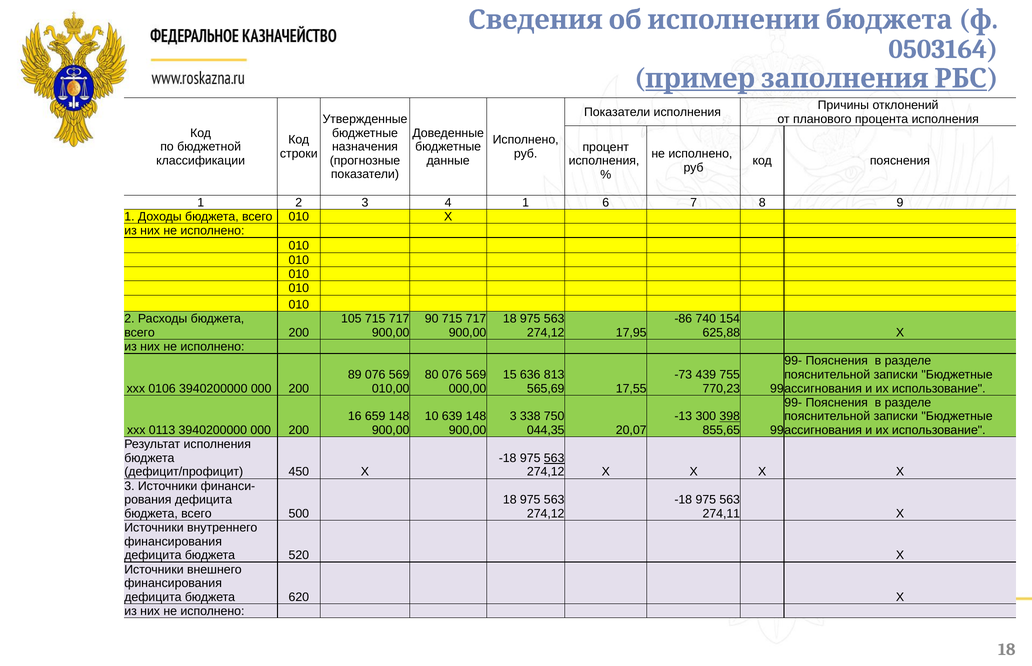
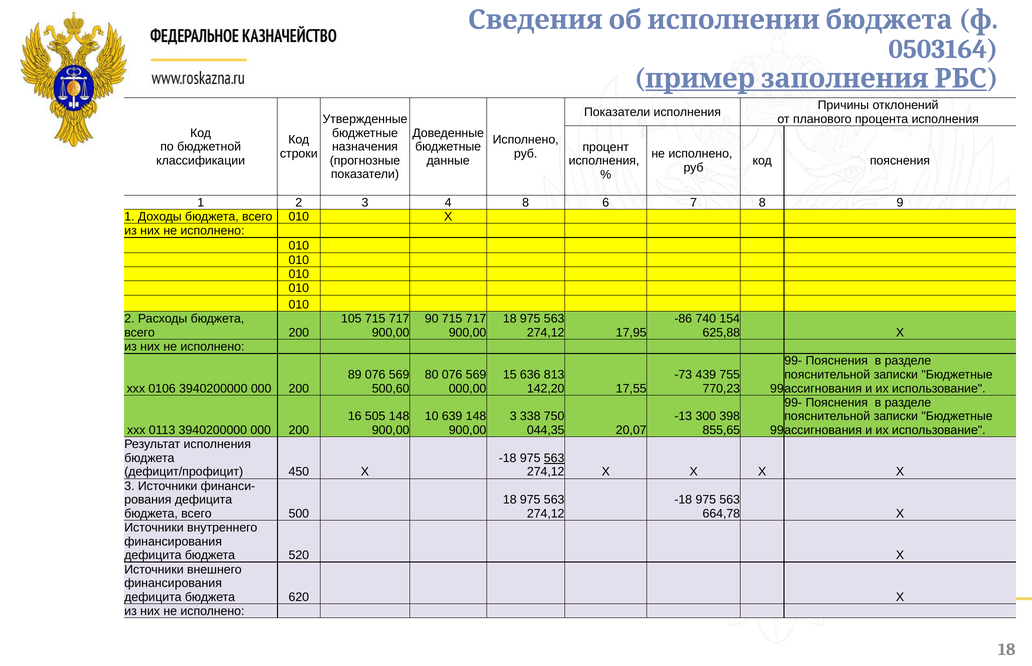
4 1: 1 -> 8 (526, 203)
010,00: 010,00 -> 500,60 (391, 389)
565,69: 565,69 -> 142,20 (546, 389)
659: 659 -> 505 (375, 417)
398 underline: present -> none (730, 417)
274,11: 274,11 -> 664,78 (721, 514)
